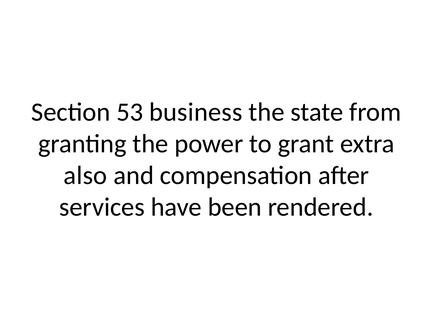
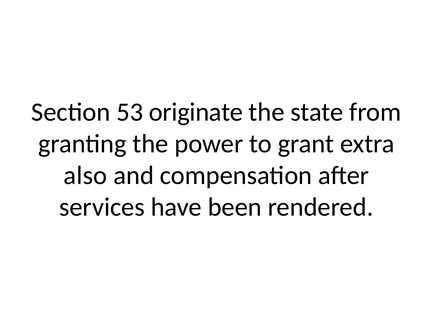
business: business -> originate (196, 112)
